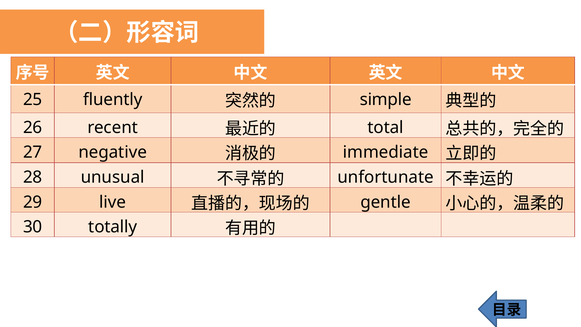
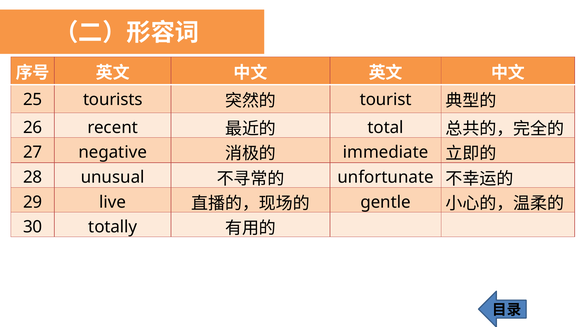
fluently: fluently -> tourists (113, 100)
simple: simple -> tourist (386, 100)
